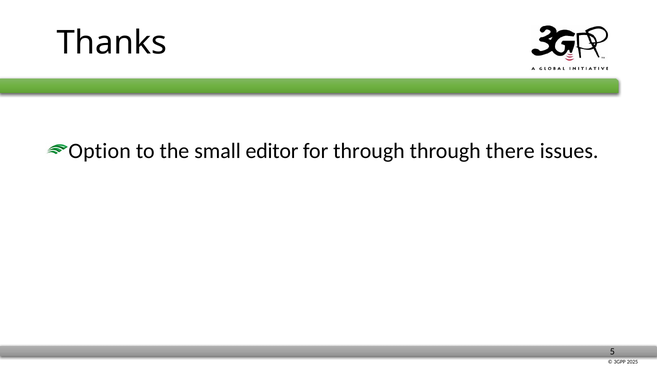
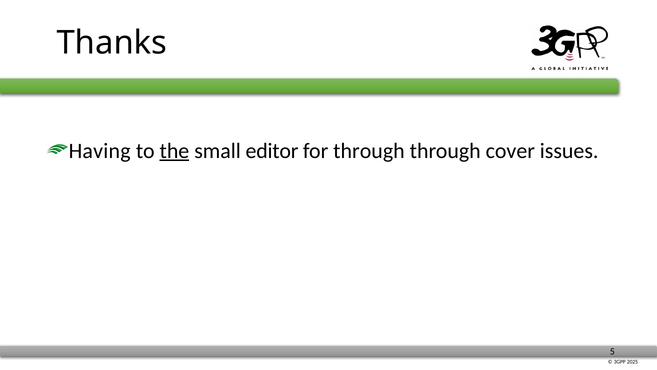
Option: Option -> Having (100, 151)
the underline: none -> present (174, 151)
there: there -> cover (510, 151)
